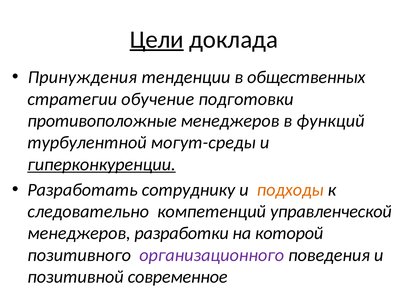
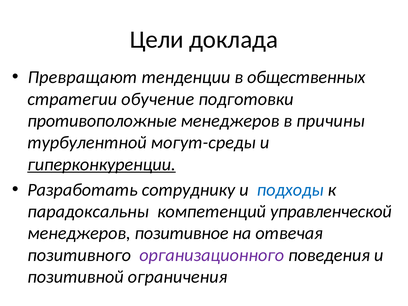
Цели underline: present -> none (157, 39)
Принуждения: Принуждения -> Превращают (82, 77)
функций: функций -> причины (331, 121)
подходы colour: orange -> blue (290, 190)
следовательно: следовательно -> парадоксальны (88, 212)
разработки: разработки -> позитивное (182, 233)
которой: которой -> отвечая (289, 233)
современное: современное -> ограничения (178, 277)
